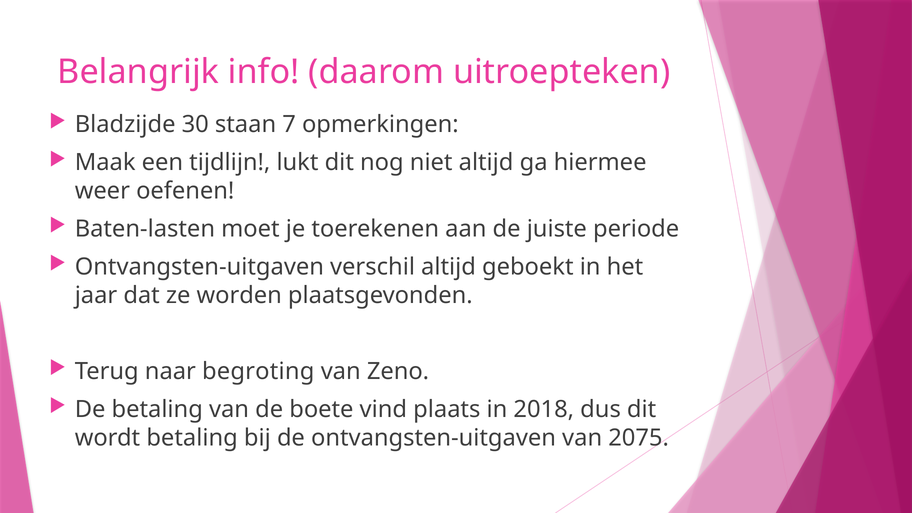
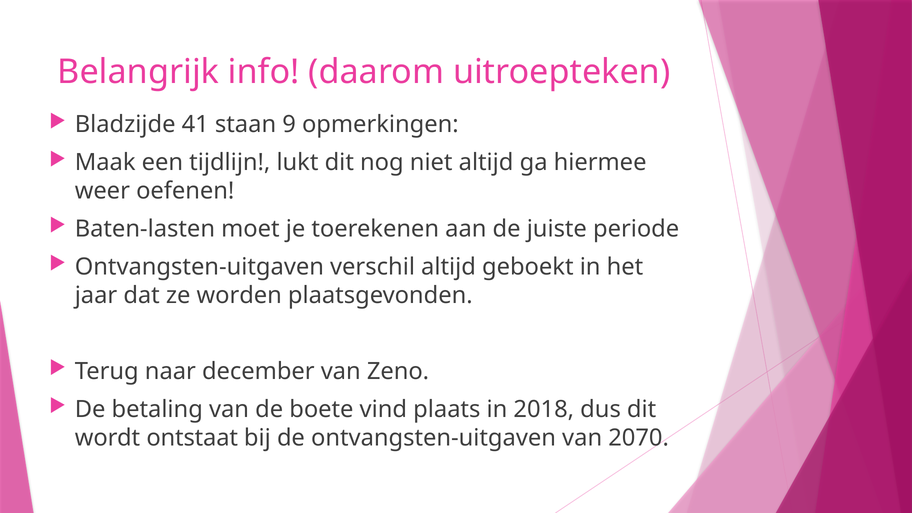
30: 30 -> 41 (195, 125)
7: 7 -> 9 (289, 125)
begroting: begroting -> december (258, 372)
wordt betaling: betaling -> ontstaat (192, 438)
2075: 2075 -> 2070 (639, 438)
